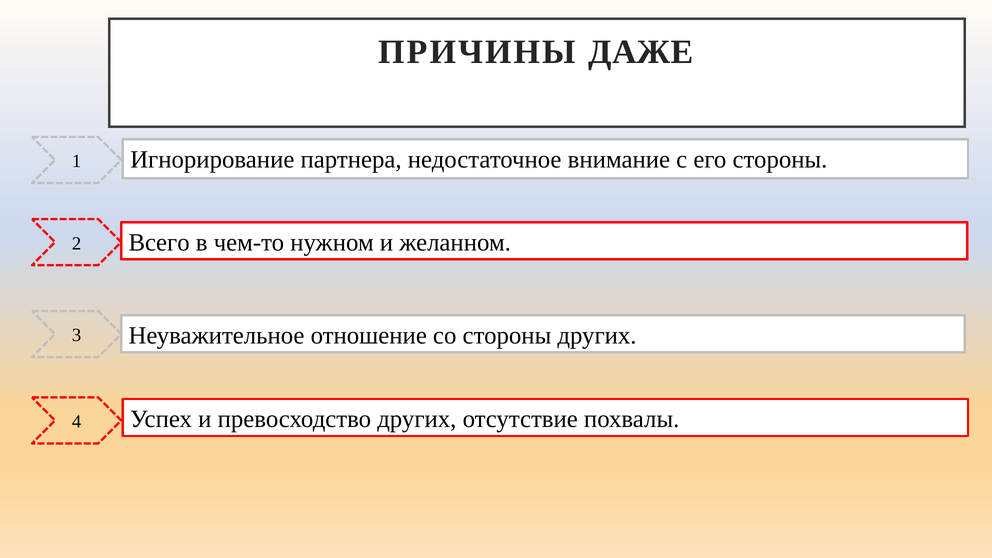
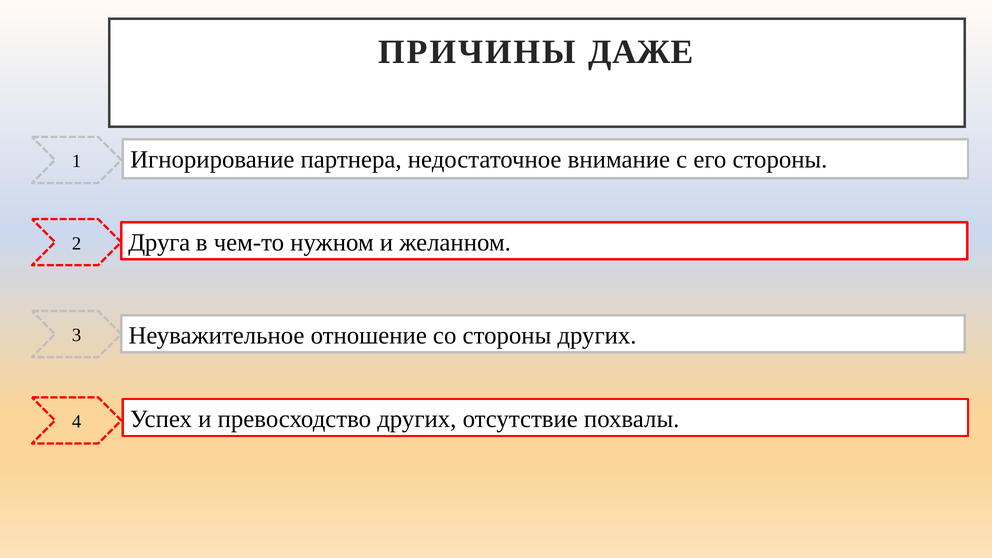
Всего: Всего -> Друга (159, 243)
